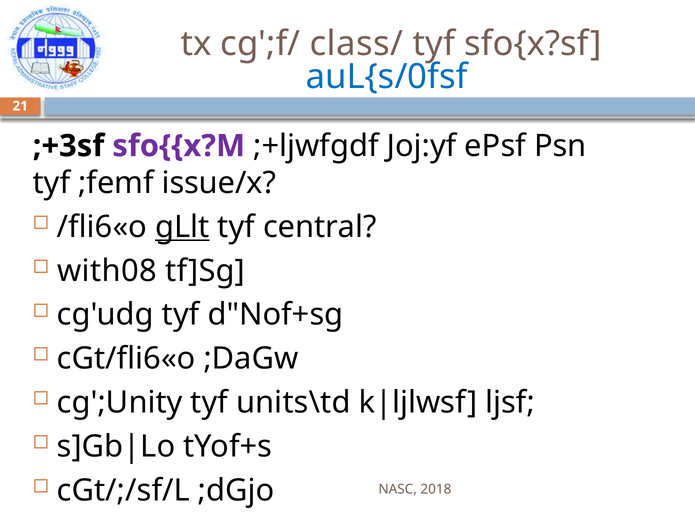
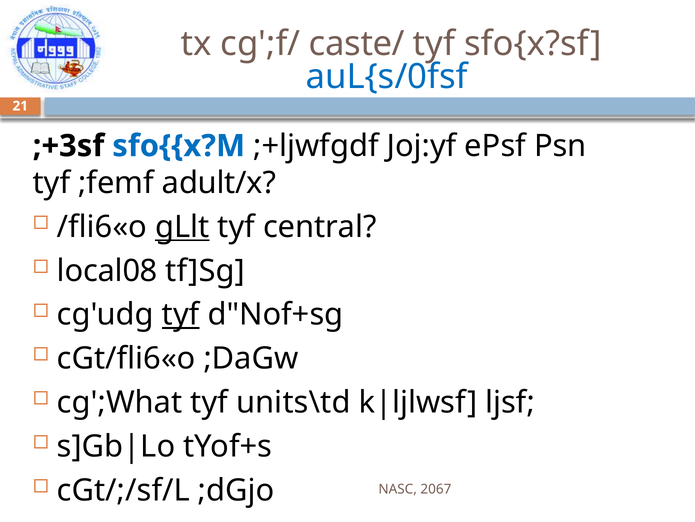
class/: class/ -> caste/ (357, 44)
sfo{{x?M colour: purple -> blue (179, 146)
issue/x: issue/x -> adult/x (219, 183)
with08: with08 -> local08 (107, 270)
tyf underline: none -> present (181, 314)
cg';Unity: cg';Unity -> cg';What (120, 402)
2018: 2018 -> 2067 (436, 489)
